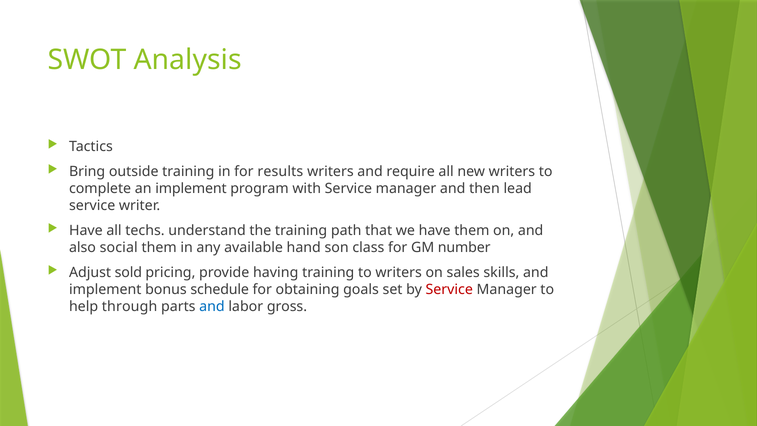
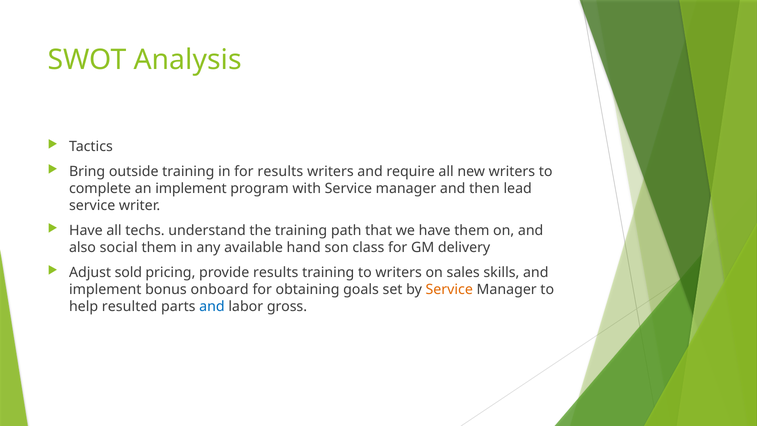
number: number -> delivery (464, 247)
provide having: having -> results (276, 272)
schedule: schedule -> onboard (220, 289)
Service colour: red -> orange (449, 289)
through: through -> resulted (130, 306)
